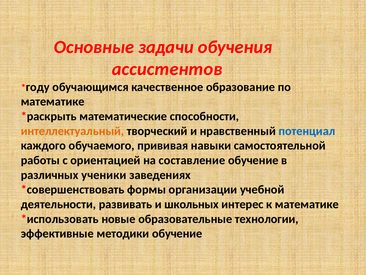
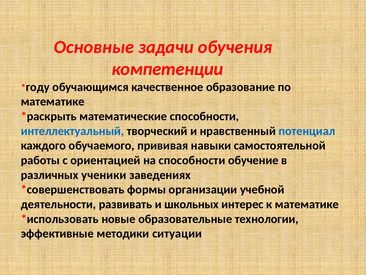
ассистентов: ассистентов -> компетенции (167, 69)
интеллектуальный colour: orange -> blue (72, 131)
на составление: составление -> способности (192, 160)
методики обучение: обучение -> ситуации (177, 233)
